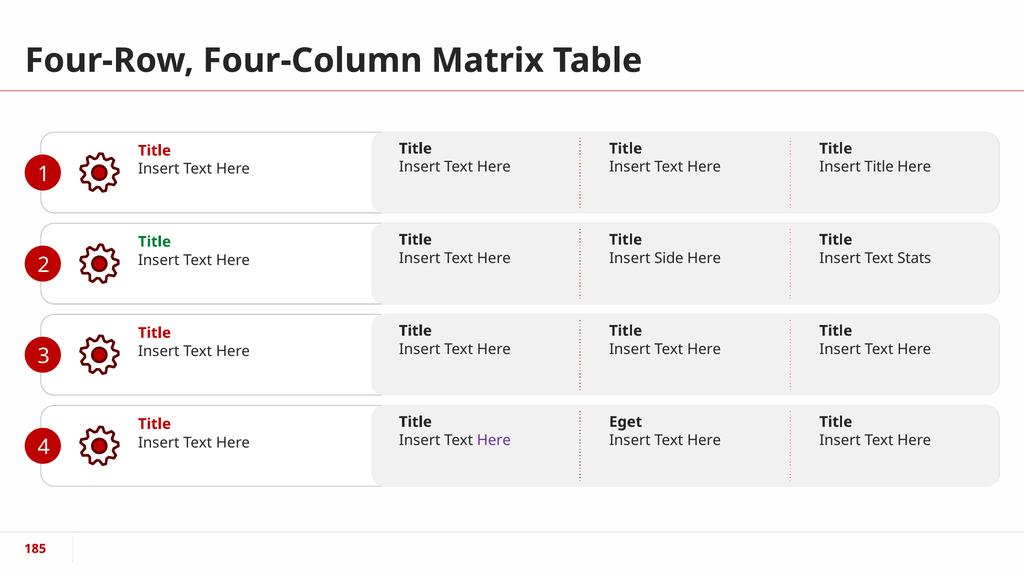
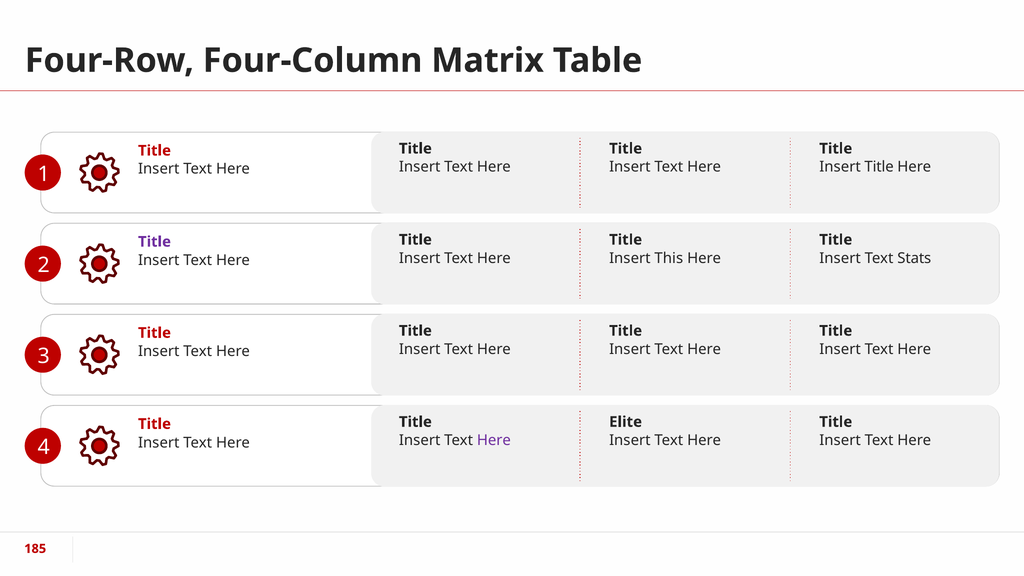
Title colour: green -> purple (155, 242)
Side: Side -> This (669, 258)
Eget: Eget -> Elite (626, 422)
